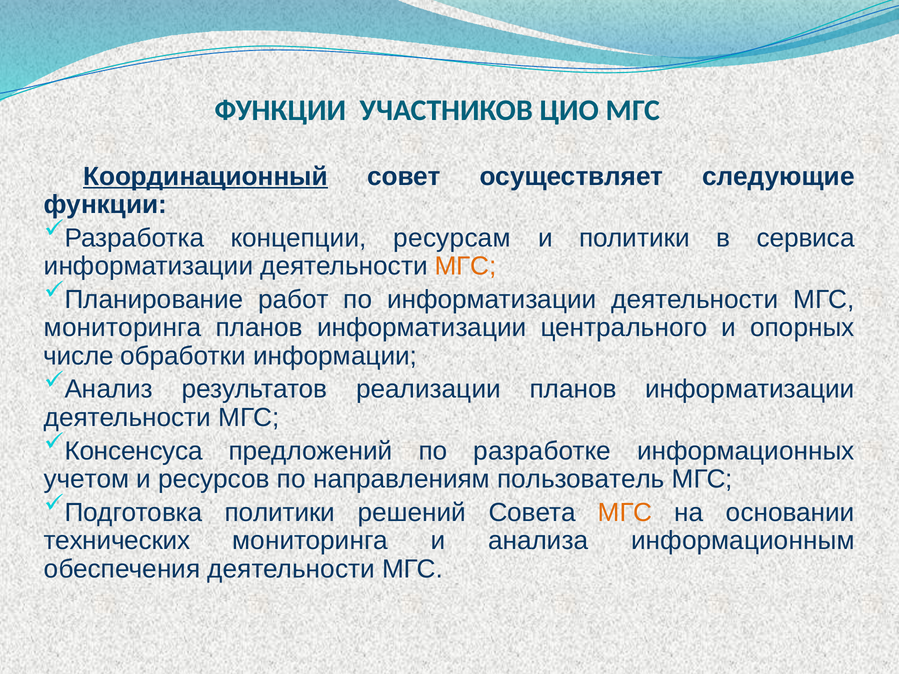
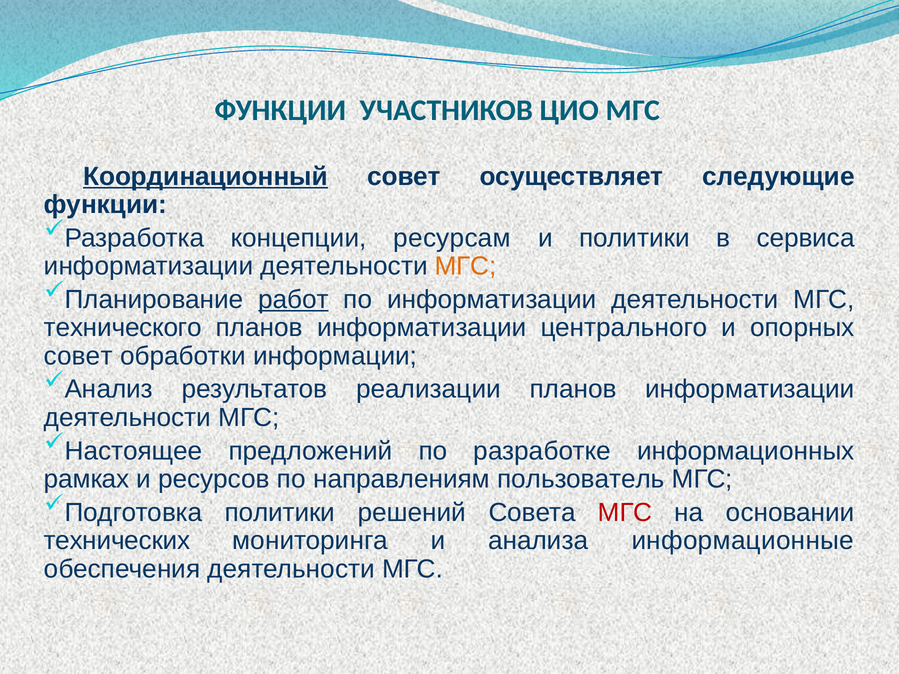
работ underline: none -> present (293, 300)
мониторинга: мониторинга -> технического (123, 328)
числе: числе -> совет (78, 356)
Консенсуса: Консенсуса -> Настоящее (134, 451)
учетом: учетом -> рамках (87, 479)
МГС colour: orange -> red (625, 513)
информационным: информационным -> информационные (743, 541)
